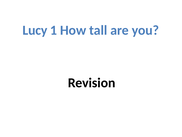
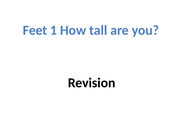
Lucy: Lucy -> Feet (35, 30)
